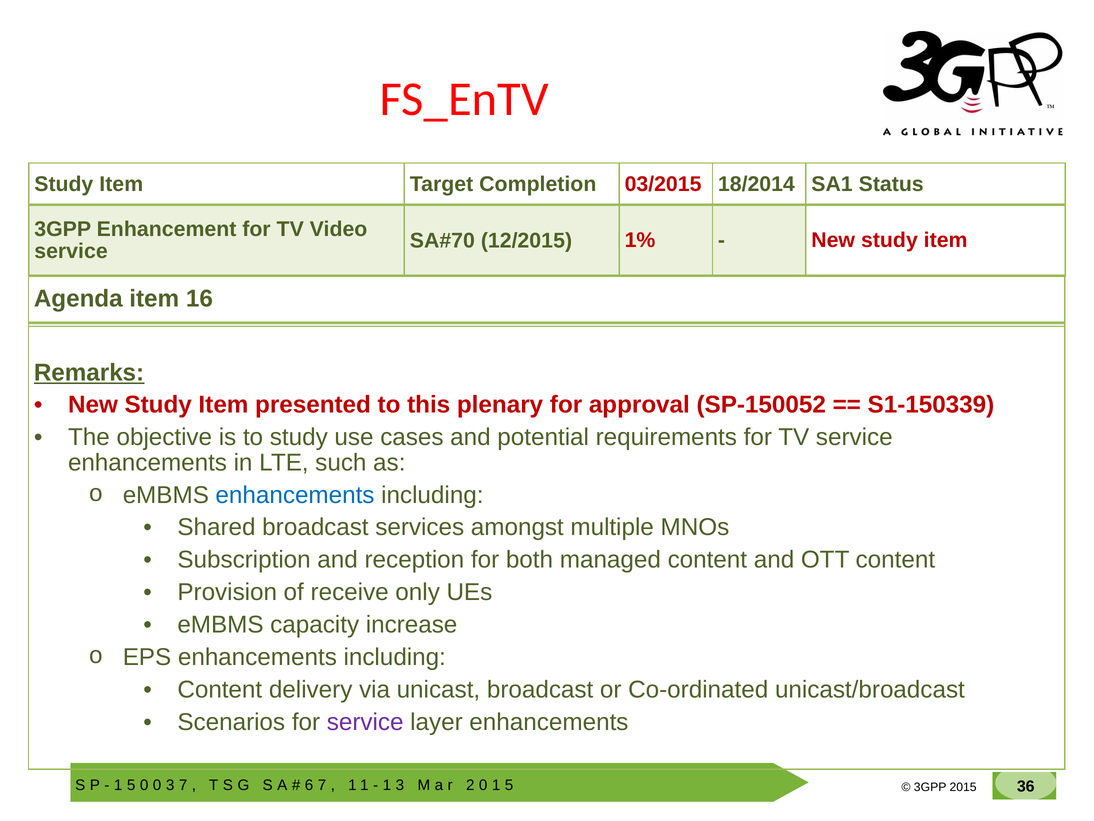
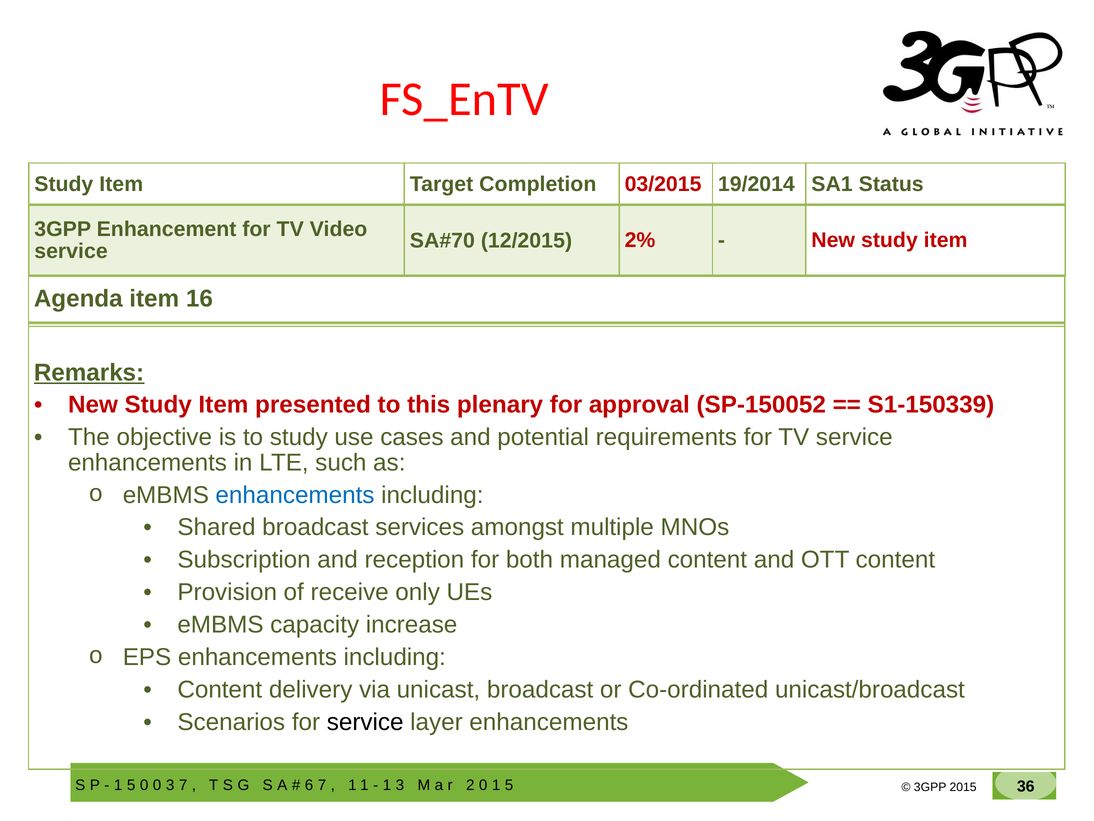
18/2014: 18/2014 -> 19/2014 (756, 184)
1%: 1% -> 2% (640, 240)
service colour: purple -> black (365, 722)
